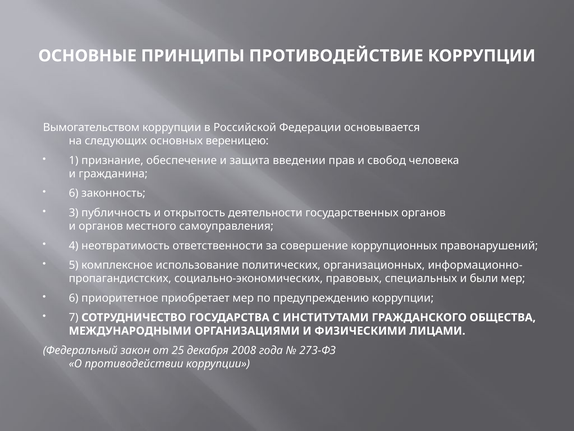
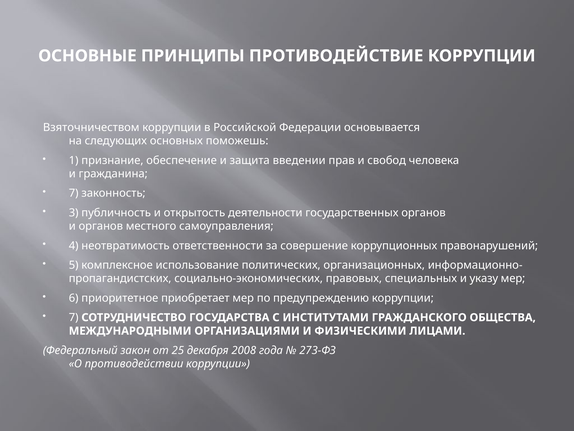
Вымогательством: Вымогательством -> Взяточничеством (91, 127)
вереницею: вереницею -> поможешь (237, 141)
6: 6 -> 7 (74, 193)
были: были -> указу (484, 278)
